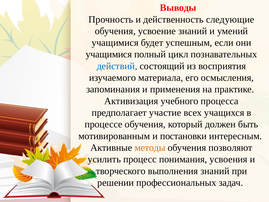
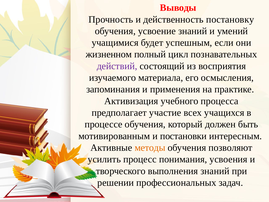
следующие: следующие -> постановку (230, 19)
учащимися: учащимися -> жизненном (109, 54)
действий colour: blue -> purple (117, 66)
